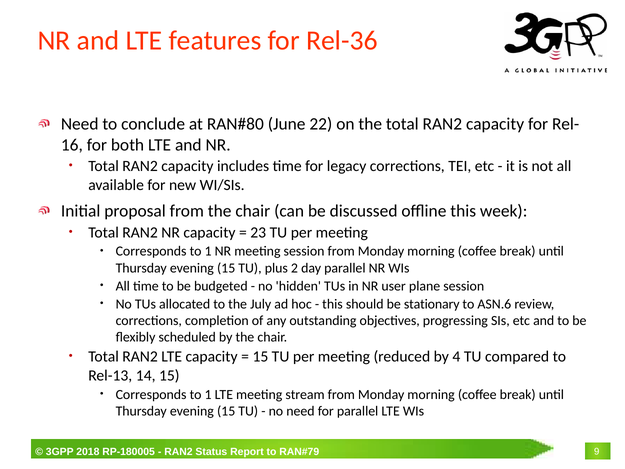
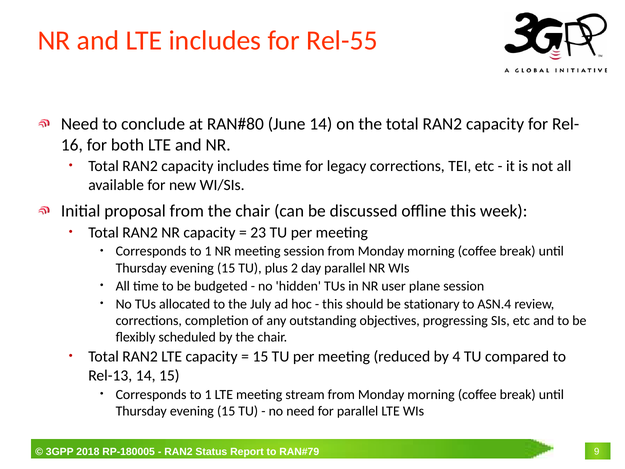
LTE features: features -> includes (215, 41)
Rel-36: Rel-36 -> Rel-55 (342, 41)
June 22: 22 -> 14 (321, 124)
ASN.6: ASN.6 -> ASN.4 (494, 304)
